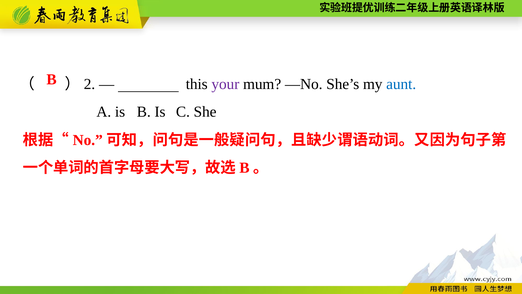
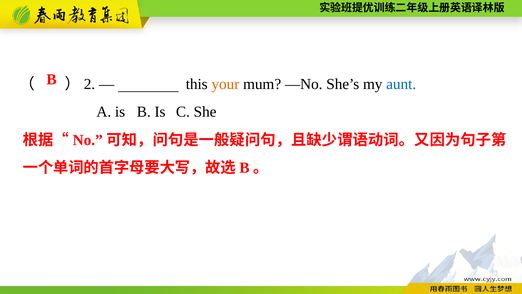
your colour: purple -> orange (225, 84)
